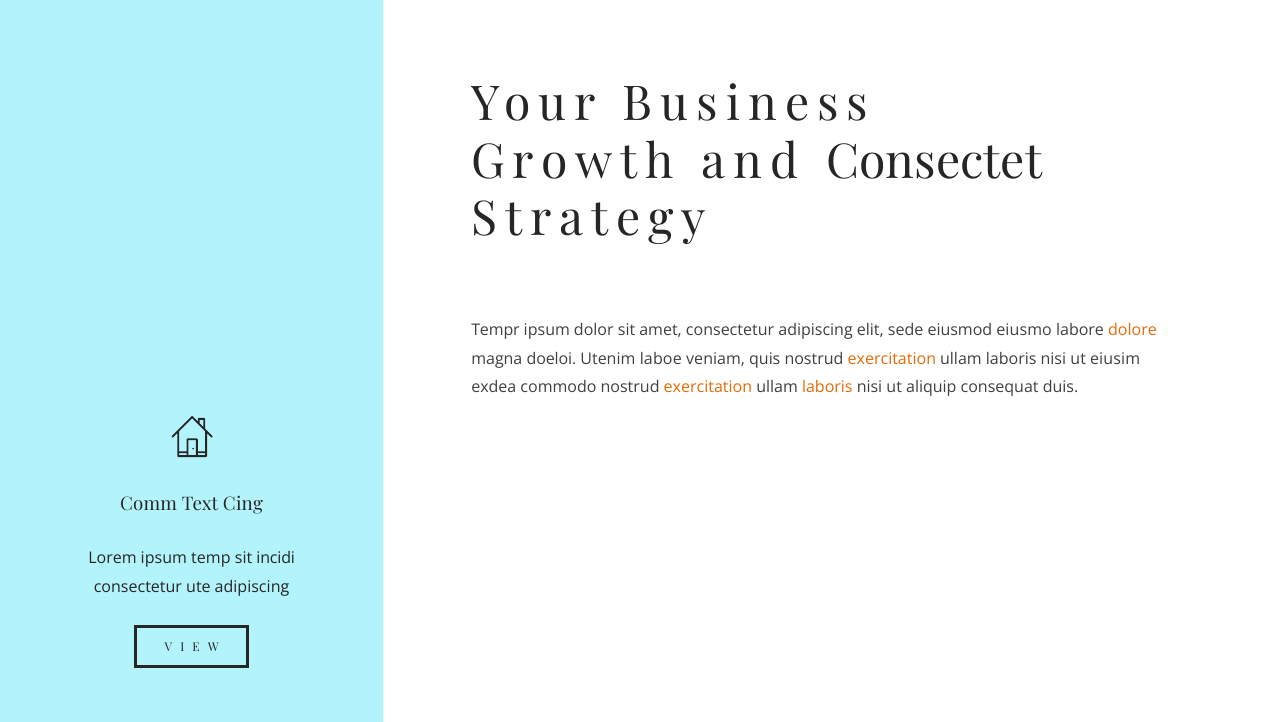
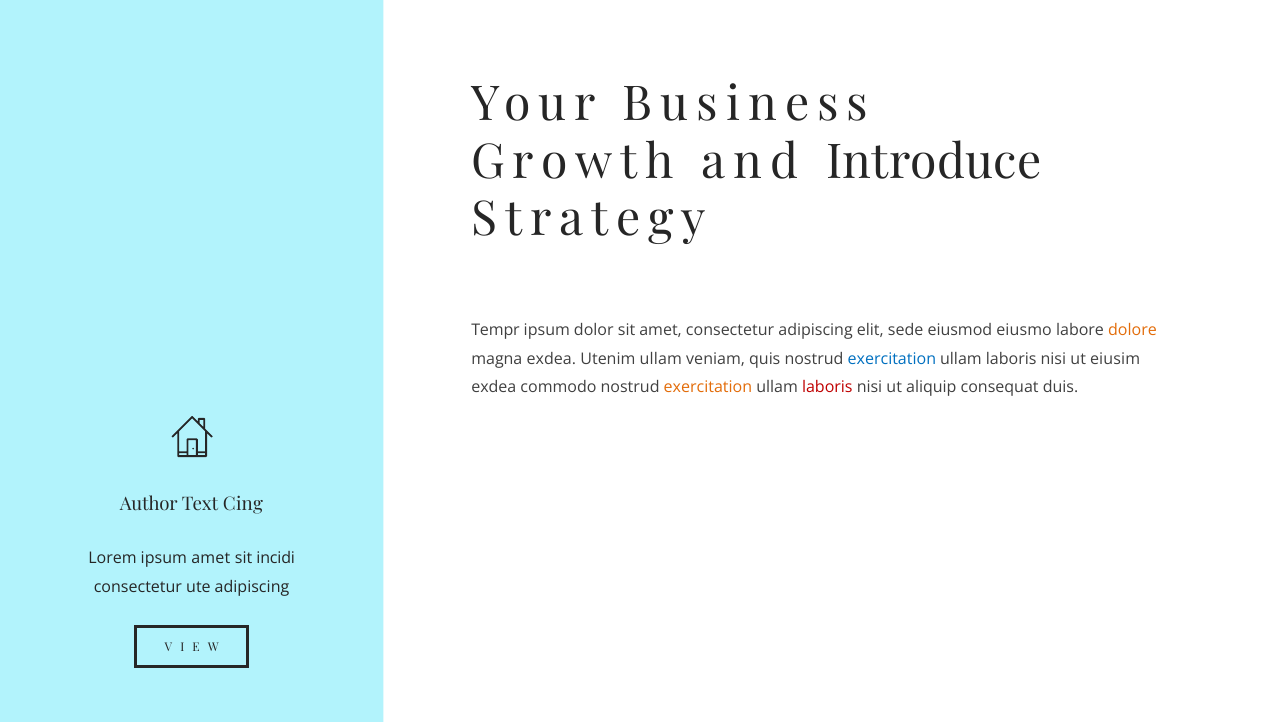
Consectet: Consectet -> Introduce (934, 162)
magna doeloi: doeloi -> exdea (551, 359)
Utenim laboe: laboe -> ullam (661, 359)
exercitation colour: orange -> blue (892, 359)
laboris colour: orange -> red (827, 387)
Comm: Comm -> Author (149, 504)
ipsum temp: temp -> amet (211, 558)
